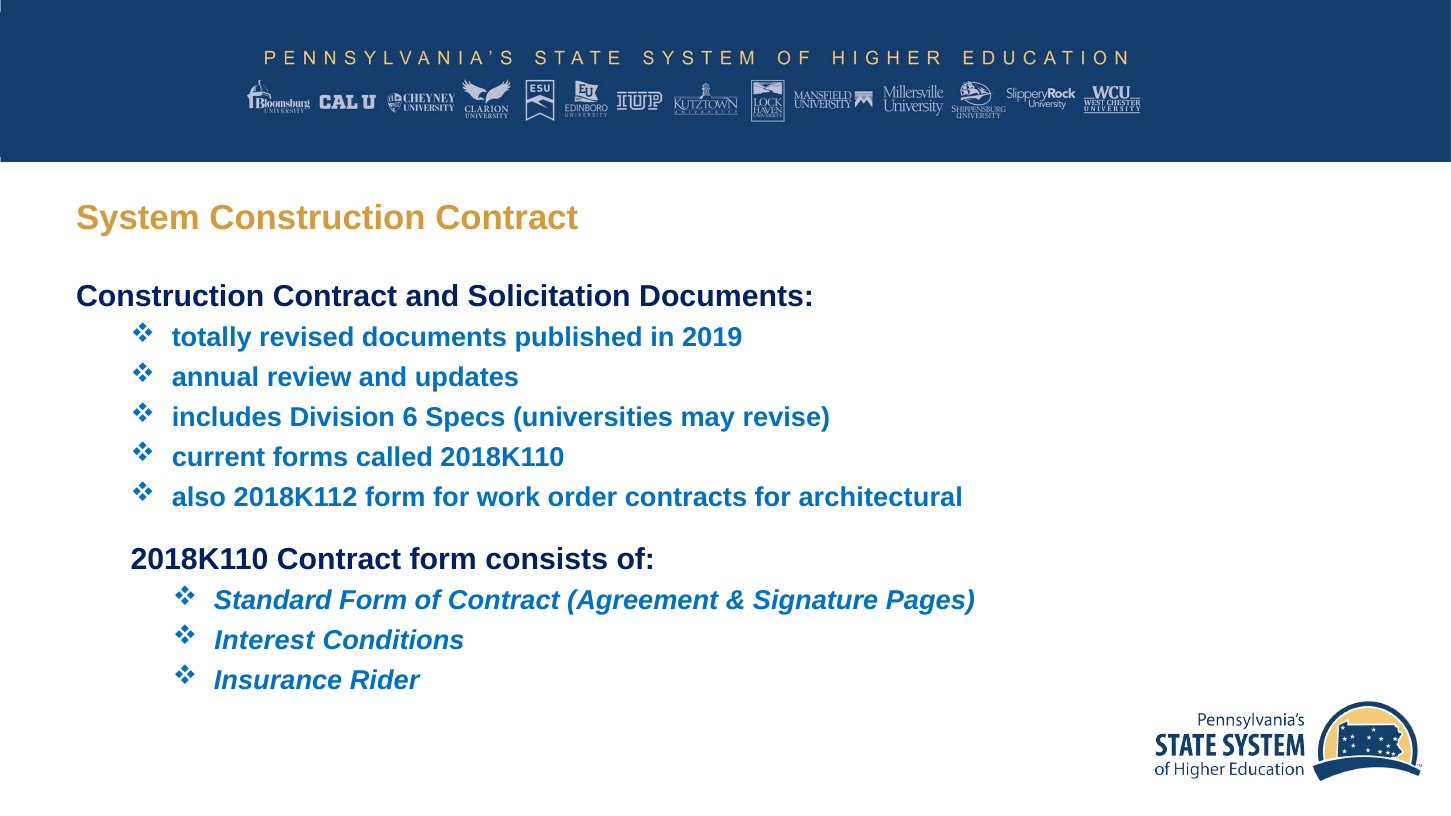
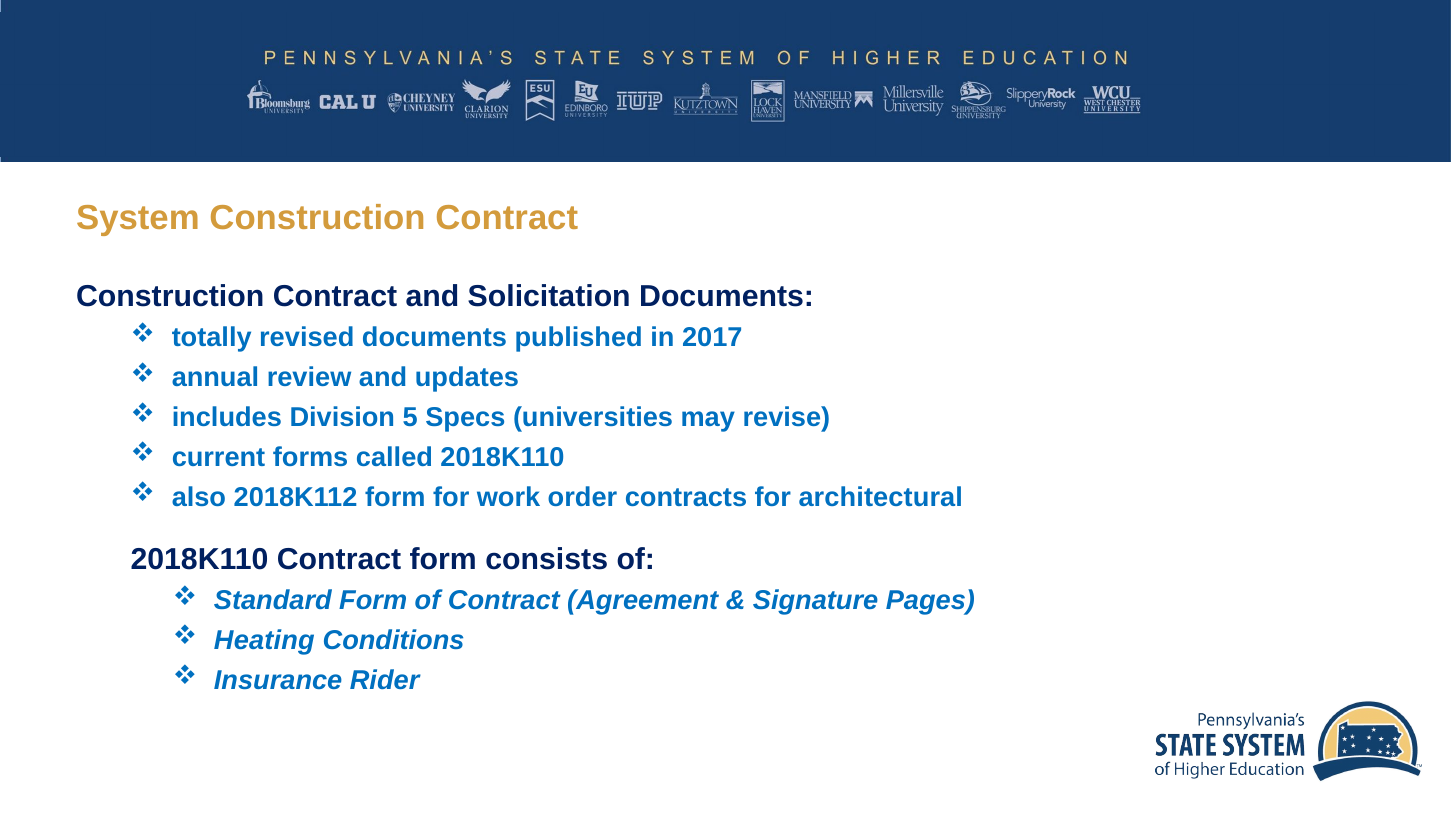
2019: 2019 -> 2017 (712, 338)
6: 6 -> 5 (410, 418)
Interest: Interest -> Heating (264, 641)
